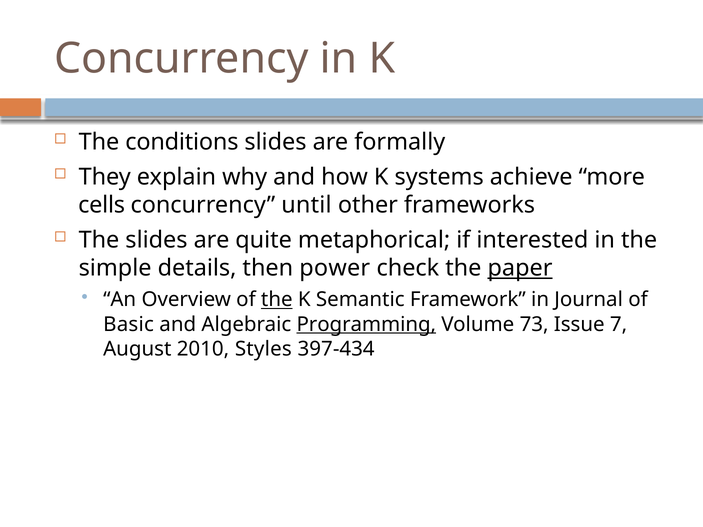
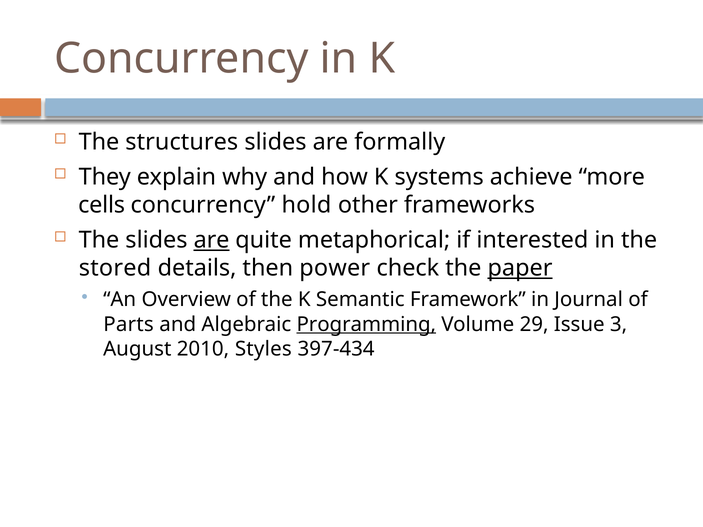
conditions: conditions -> structures (182, 142)
until: until -> hold (306, 205)
are underline: none -> present (212, 240)
simple: simple -> stored (115, 268)
the underline: present -> none (277, 300)
Basic: Basic -> Parts (129, 324)
73: 73 -> 29 (534, 324)
7: 7 -> 3 (619, 324)
